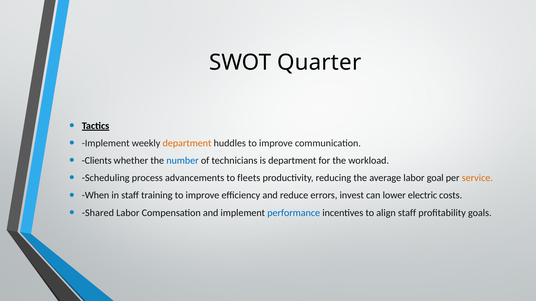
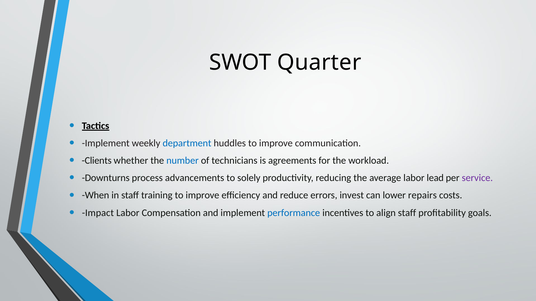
department colour: orange -> blue (187, 143)
is department: department -> agreements (292, 161)
Scheduling: Scheduling -> Downturns (106, 178)
fleets: fleets -> solely (249, 178)
goal: goal -> lead (435, 178)
service colour: orange -> purple (477, 178)
electric: electric -> repairs (422, 196)
Shared: Shared -> Impact (98, 213)
